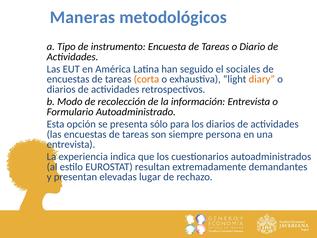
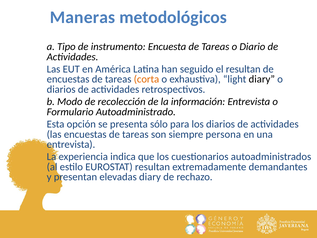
el sociales: sociales -> resultan (243, 69)
diary colour: orange -> black (262, 79)
elevadas lugar: lugar -> diary (150, 177)
